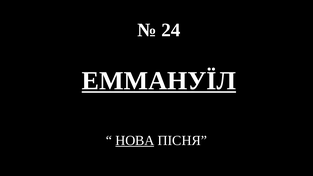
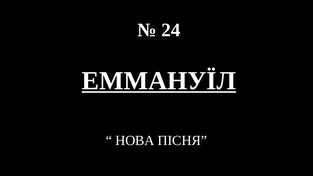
НОВА underline: present -> none (135, 140)
